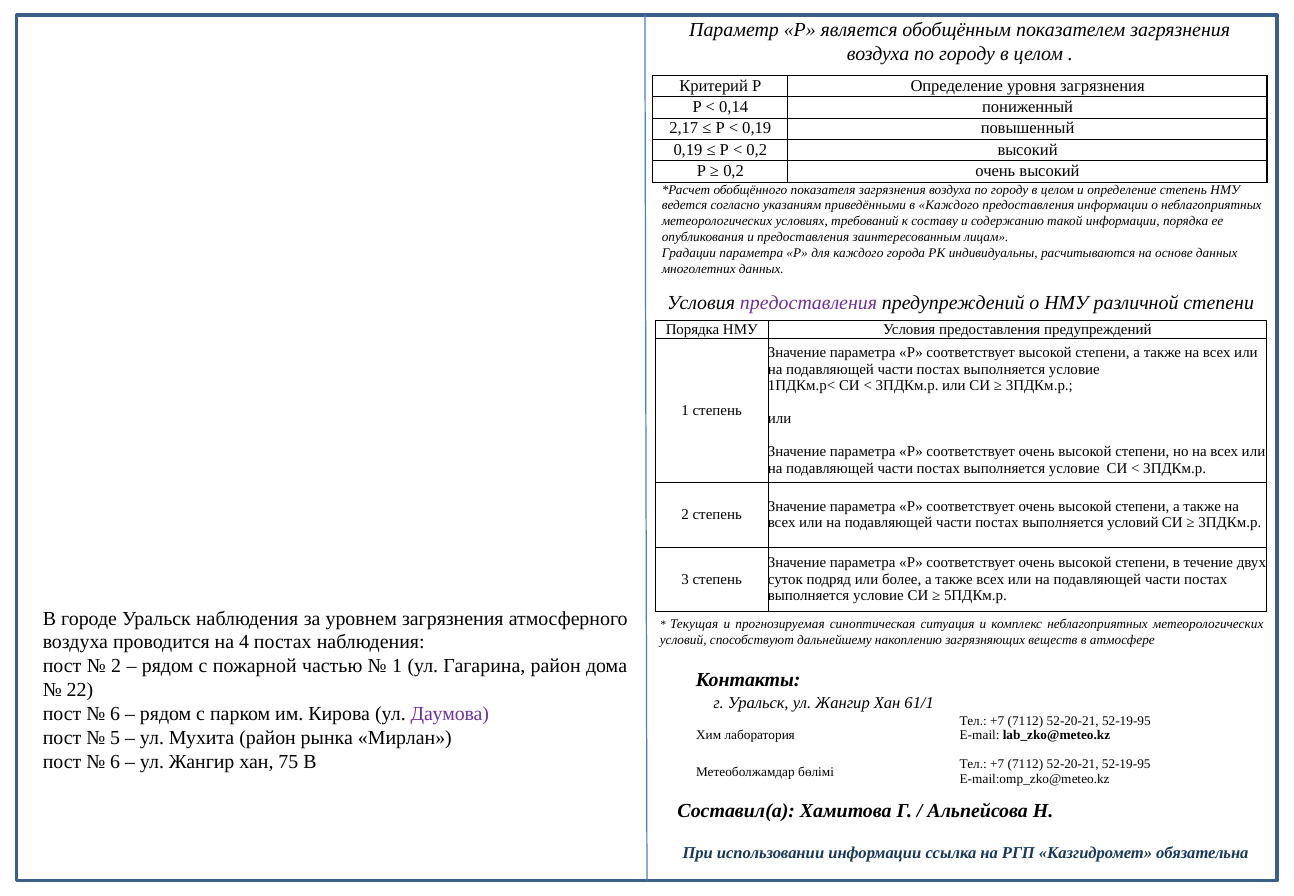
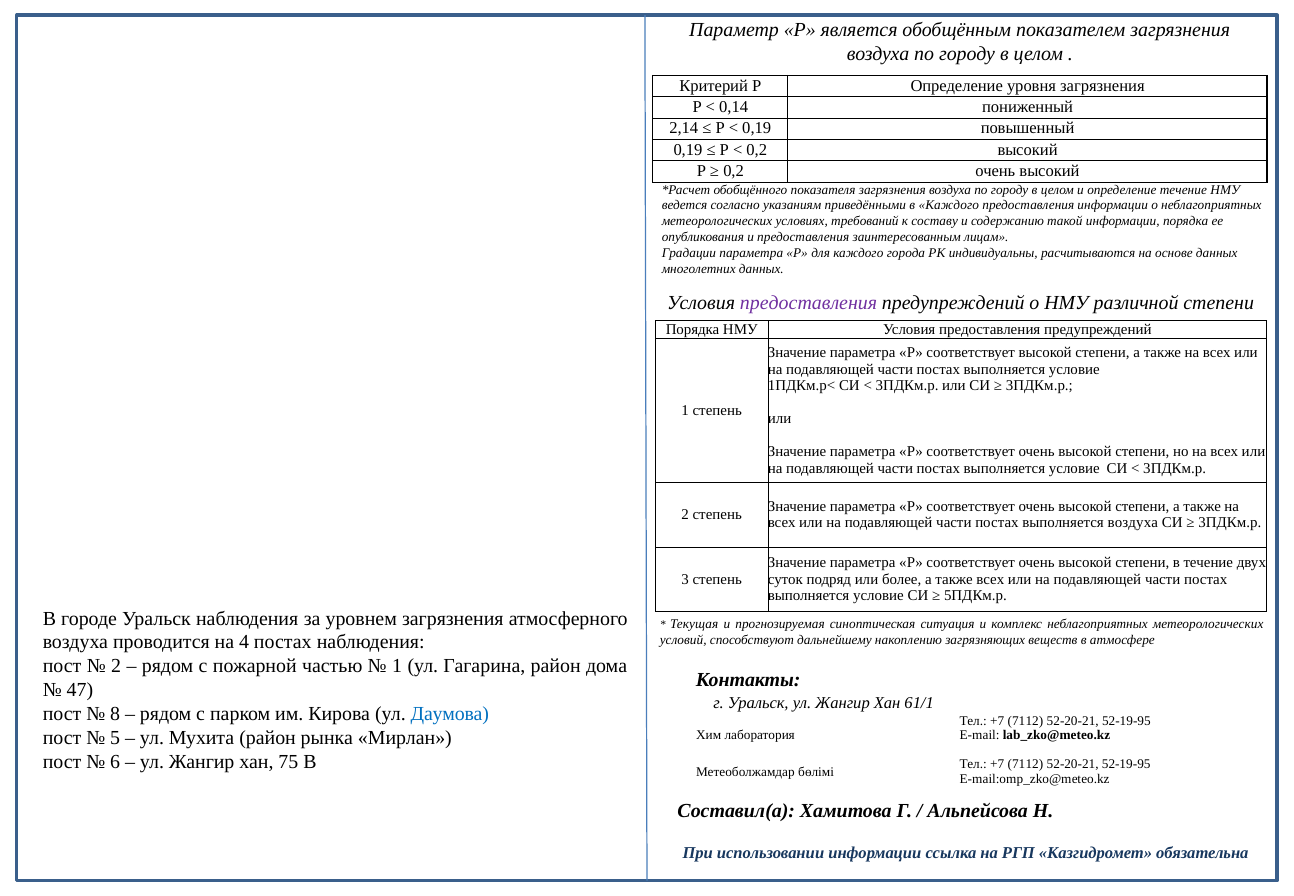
2,17: 2,17 -> 2,14 (684, 128)
определение степень: степень -> течение (1183, 190)
выполняется условий: условий -> воздуха (1133, 523)
22: 22 -> 47 (80, 690)
6: 6 -> 8 (115, 714)
Даумова colour: purple -> blue (450, 714)
